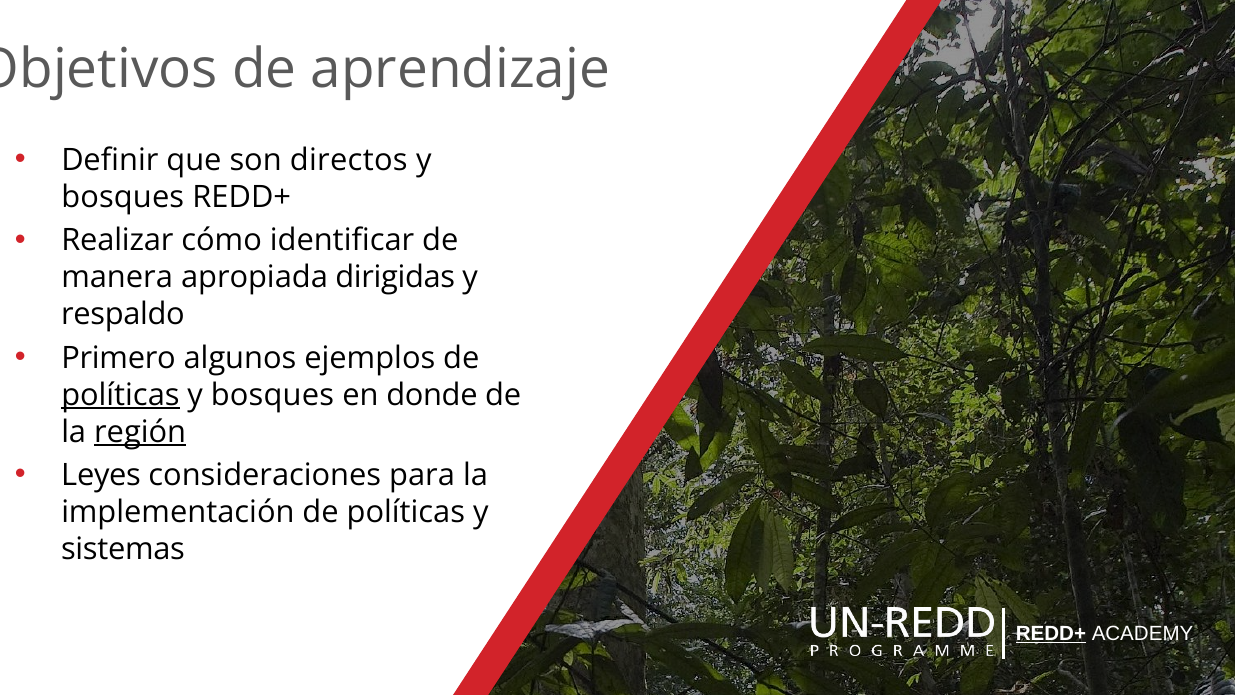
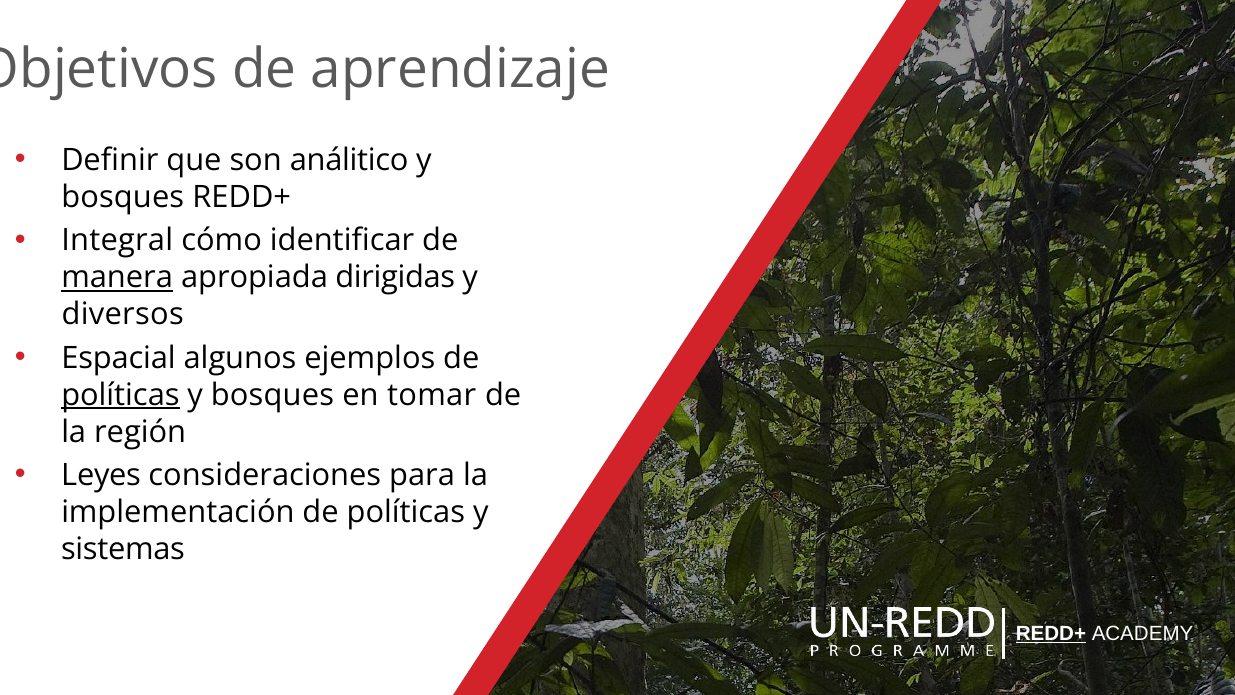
directos: directos -> análitico (349, 160)
Realizar: Realizar -> Integral (117, 241)
manera underline: none -> present (117, 278)
respaldo: respaldo -> diversos (123, 315)
Primero: Primero -> Espacial (118, 358)
donde: donde -> tomar (432, 395)
región underline: present -> none (140, 432)
